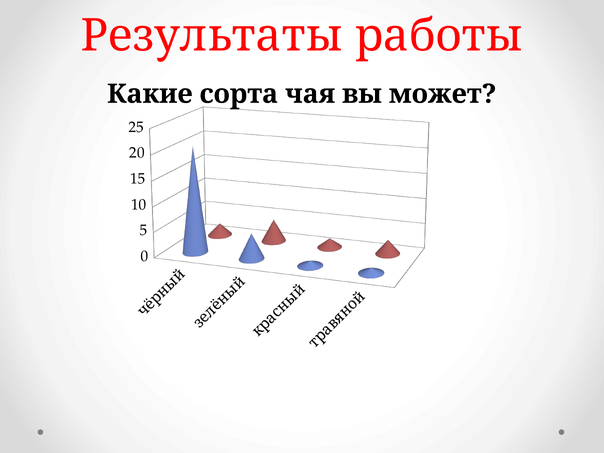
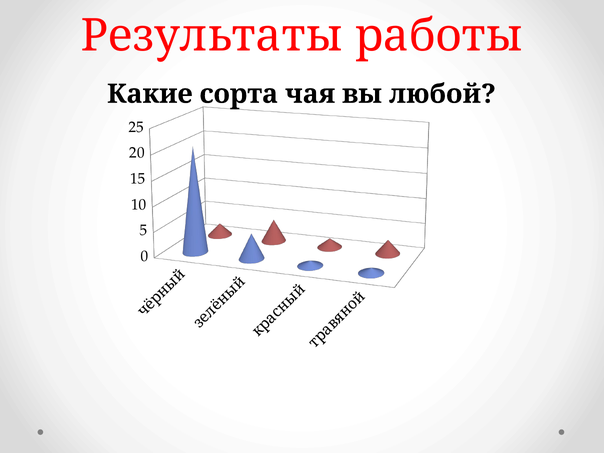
может: может -> любой (443, 94)
